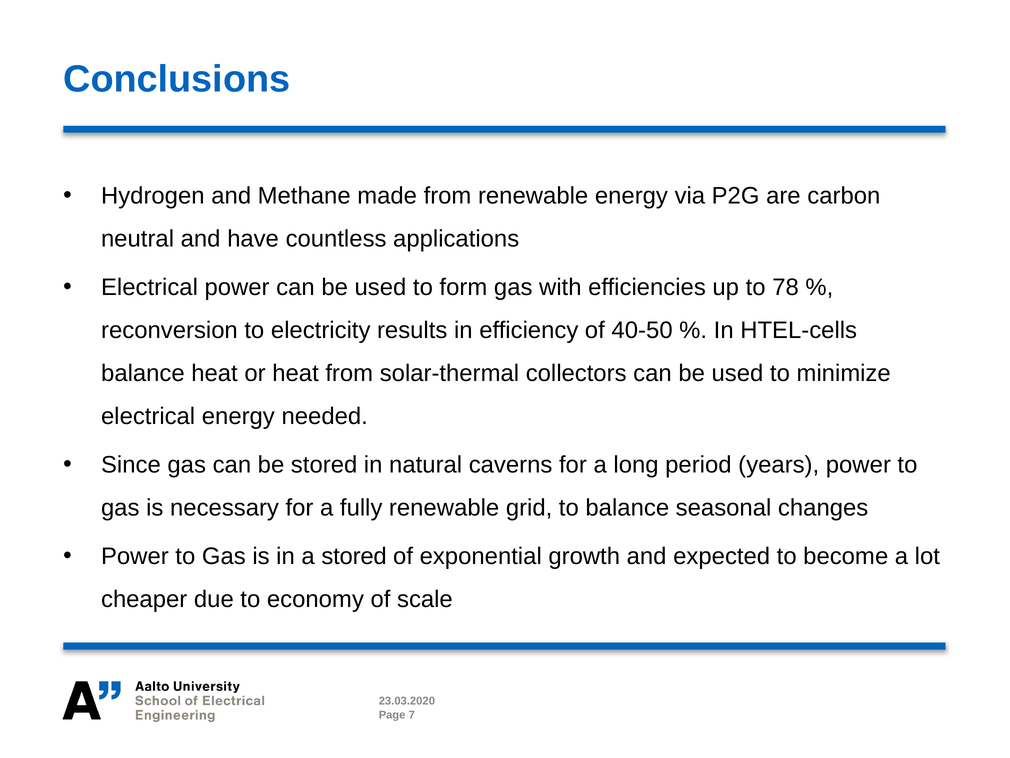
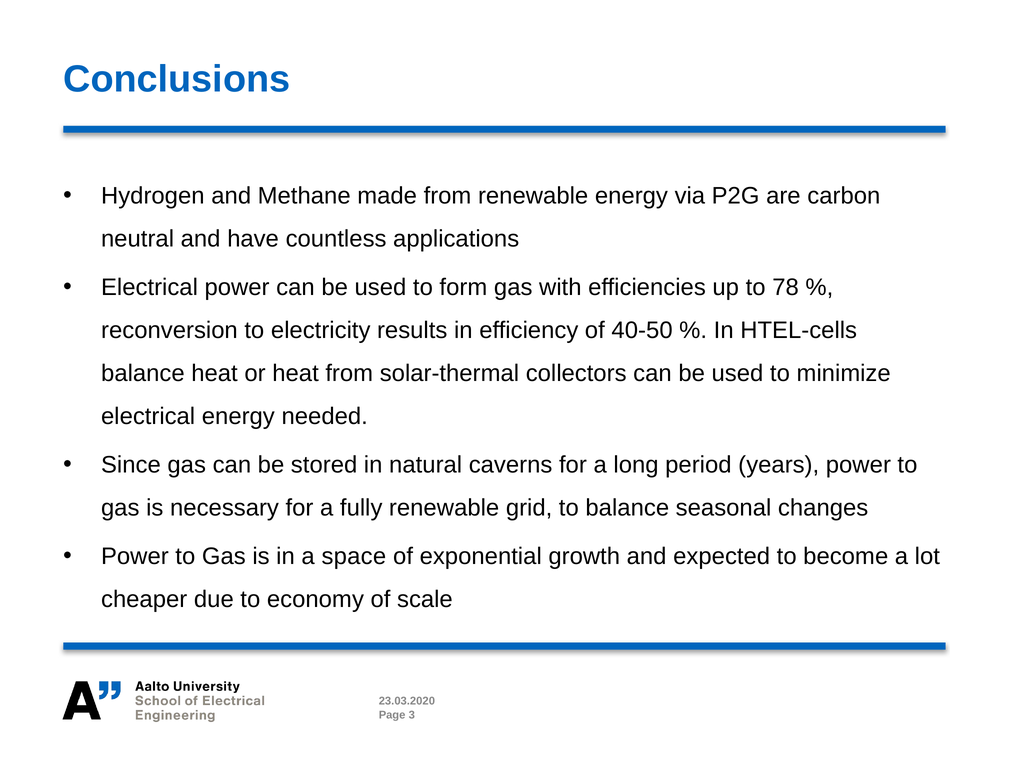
a stored: stored -> space (354, 556)
7: 7 -> 3 (412, 715)
